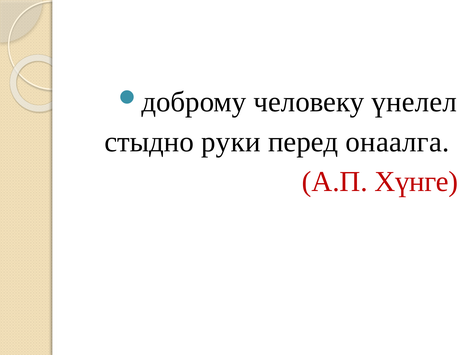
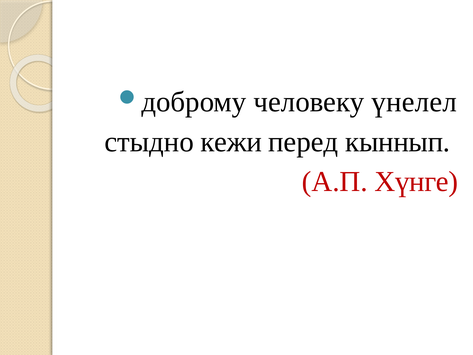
руки: руки -> кежи (231, 142)
онаалга: онаалга -> кыннып (398, 142)
